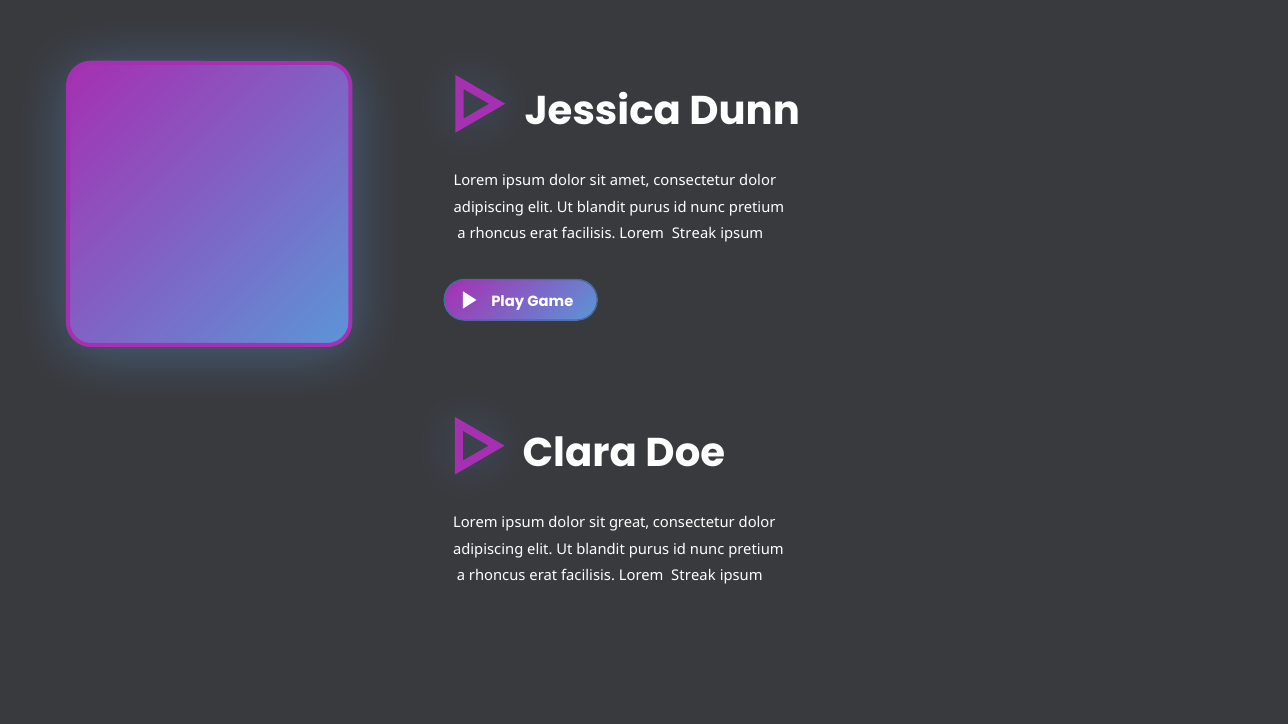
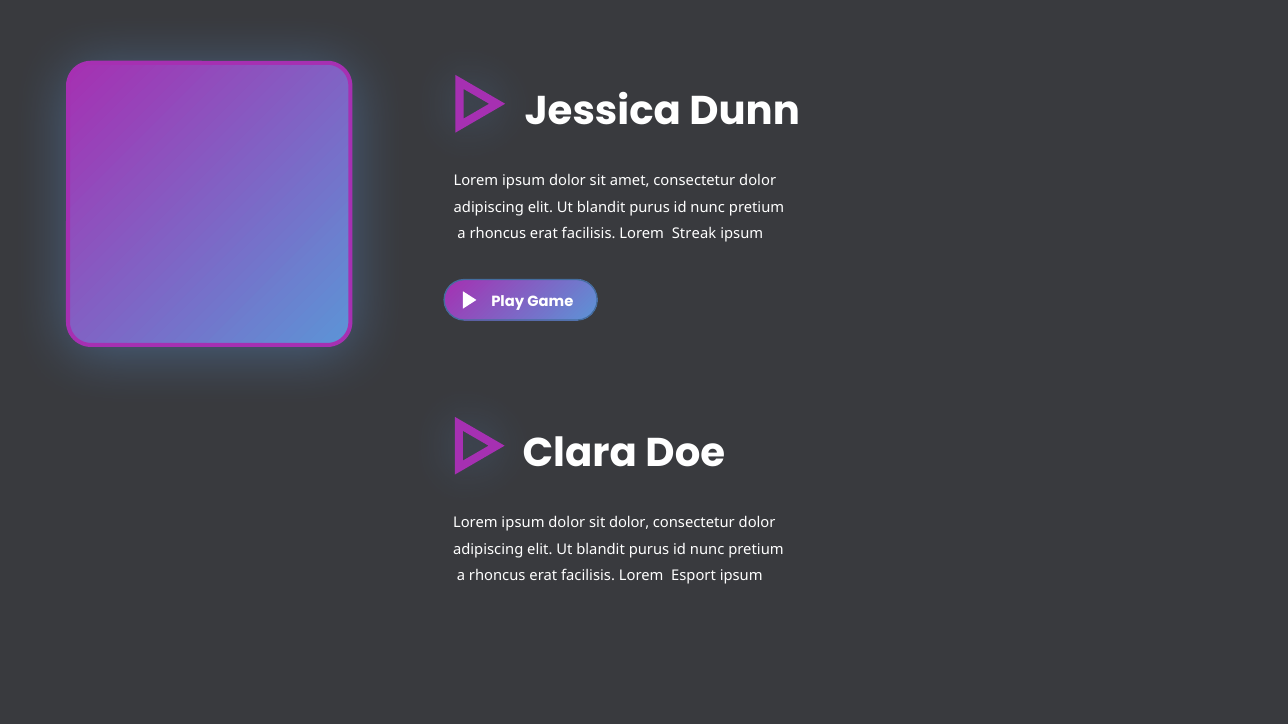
sit great: great -> dolor (629, 523)
Streak: Streak -> Esport (694, 576)
